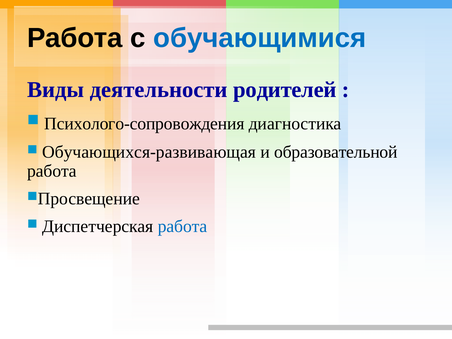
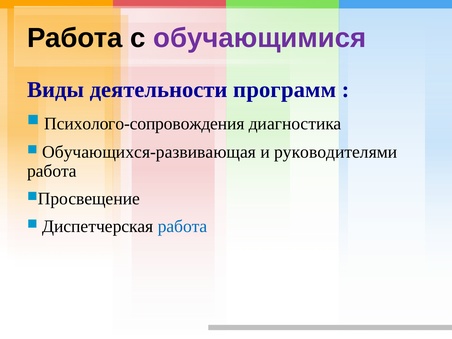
обучающимися colour: blue -> purple (260, 38)
родителей: родителей -> программ (285, 90)
образовательной: образовательной -> руководителями (336, 152)
